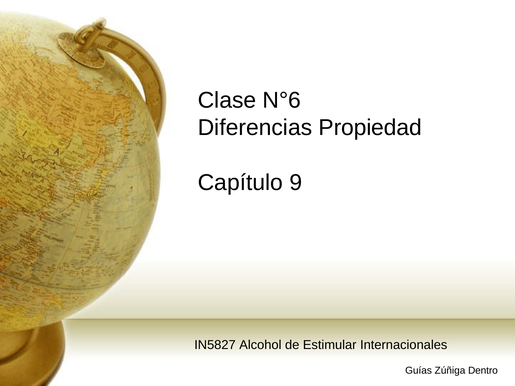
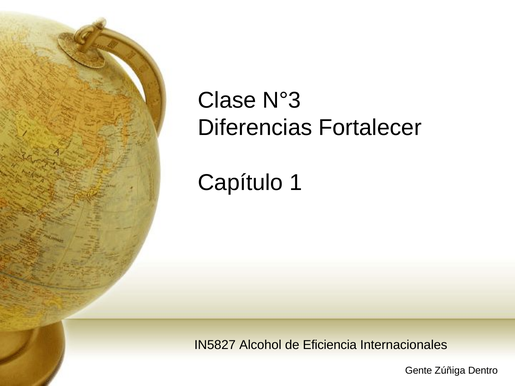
N°6: N°6 -> N°3 (282, 100)
Propiedad: Propiedad -> Fortalecer (370, 128)
9: 9 -> 1 (296, 183)
Estimular: Estimular -> Eficiencia (330, 345)
Guías: Guías -> Gente (419, 371)
